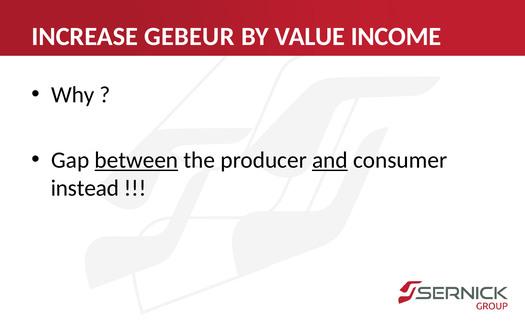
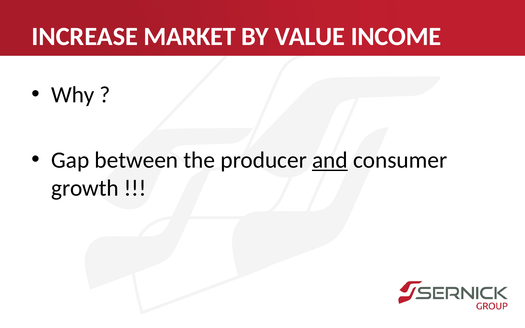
GEBEUR: GEBEUR -> MARKET (190, 37)
between underline: present -> none (136, 160)
instead: instead -> growth (85, 188)
